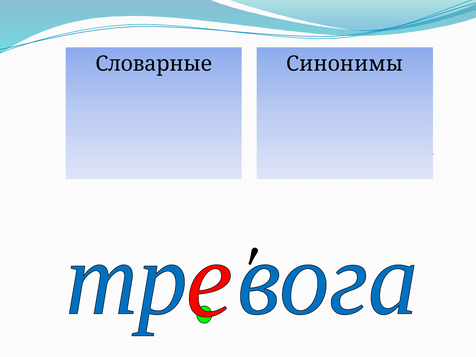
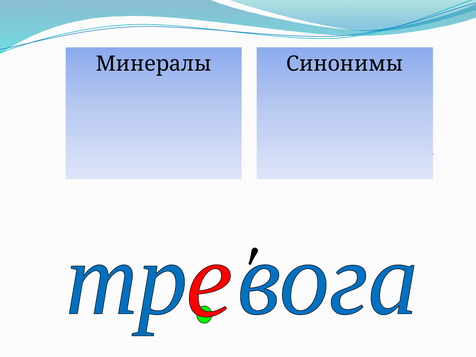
Словарные: Словарные -> Минералы (154, 64)
